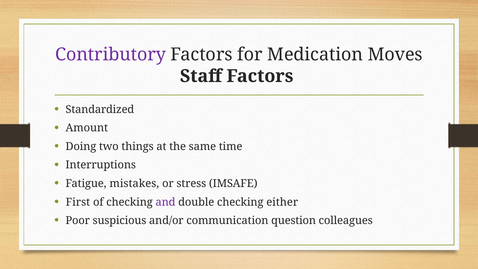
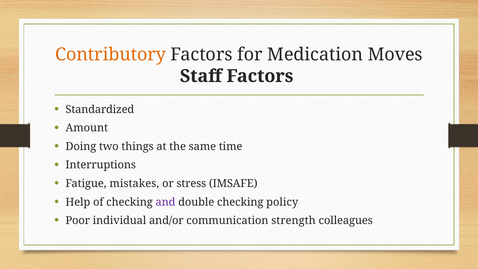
Contributory colour: purple -> orange (111, 55)
First: First -> Help (78, 202)
either: either -> policy (282, 202)
suspicious: suspicious -> individual (119, 220)
question: question -> strength (293, 220)
